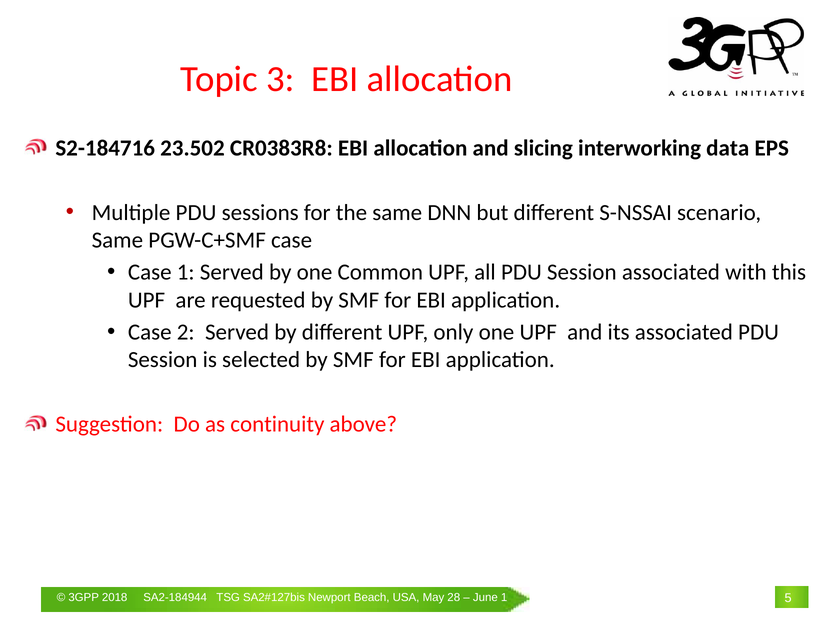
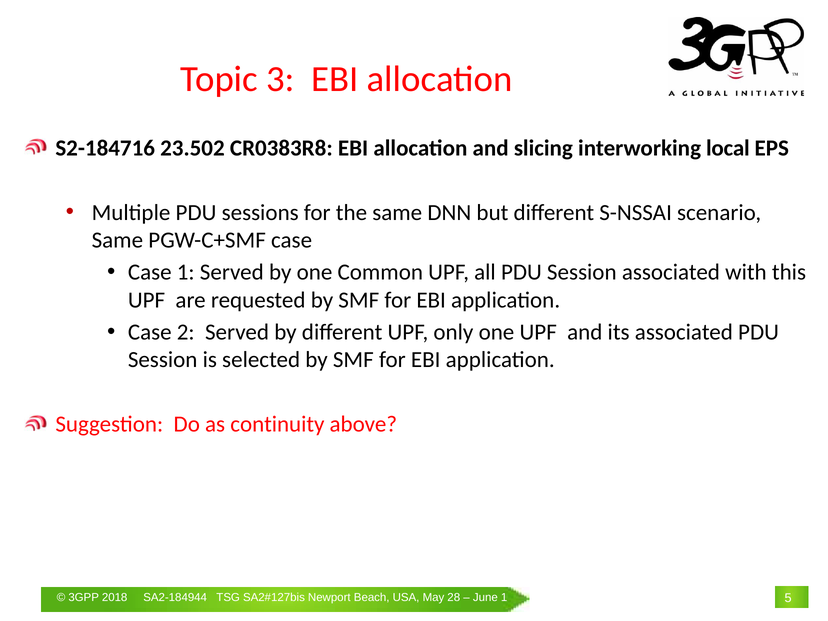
data: data -> local (728, 148)
